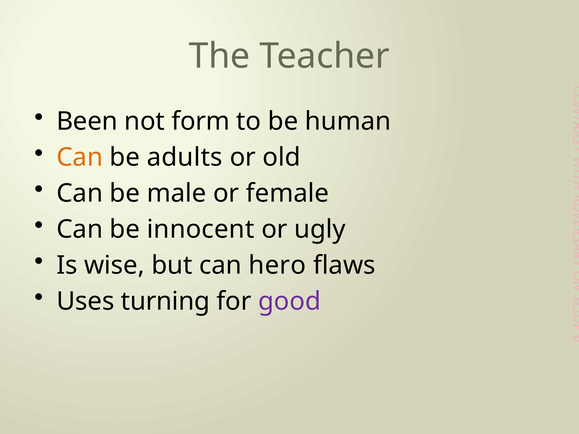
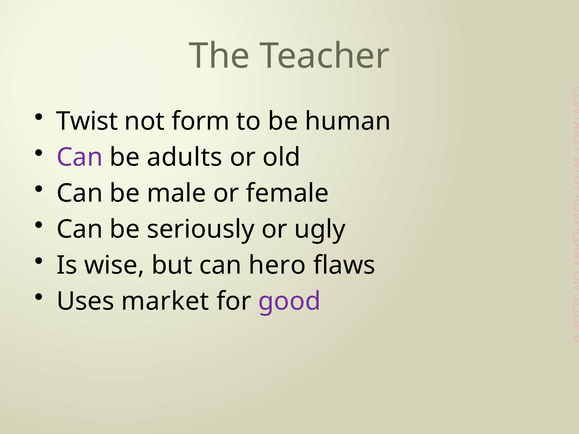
Been: Been -> Twist (87, 121)
Can colour: orange -> purple (80, 157)
innocent: innocent -> seriously (201, 230)
turning: turning -> market (165, 302)
